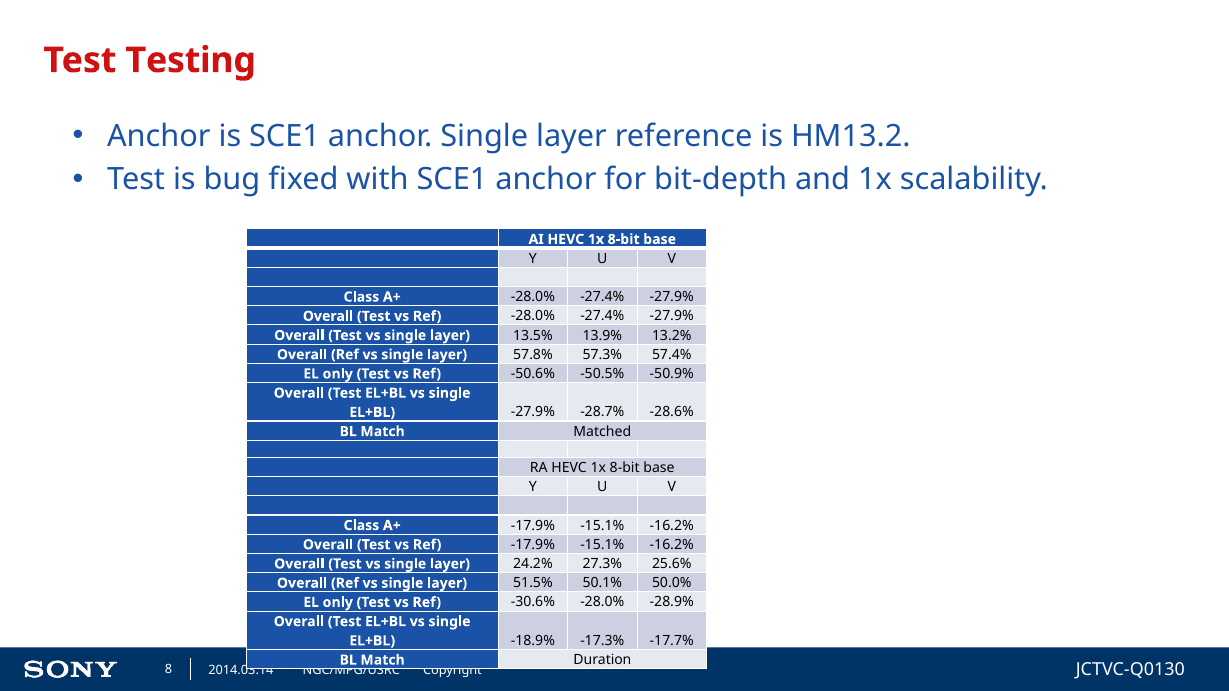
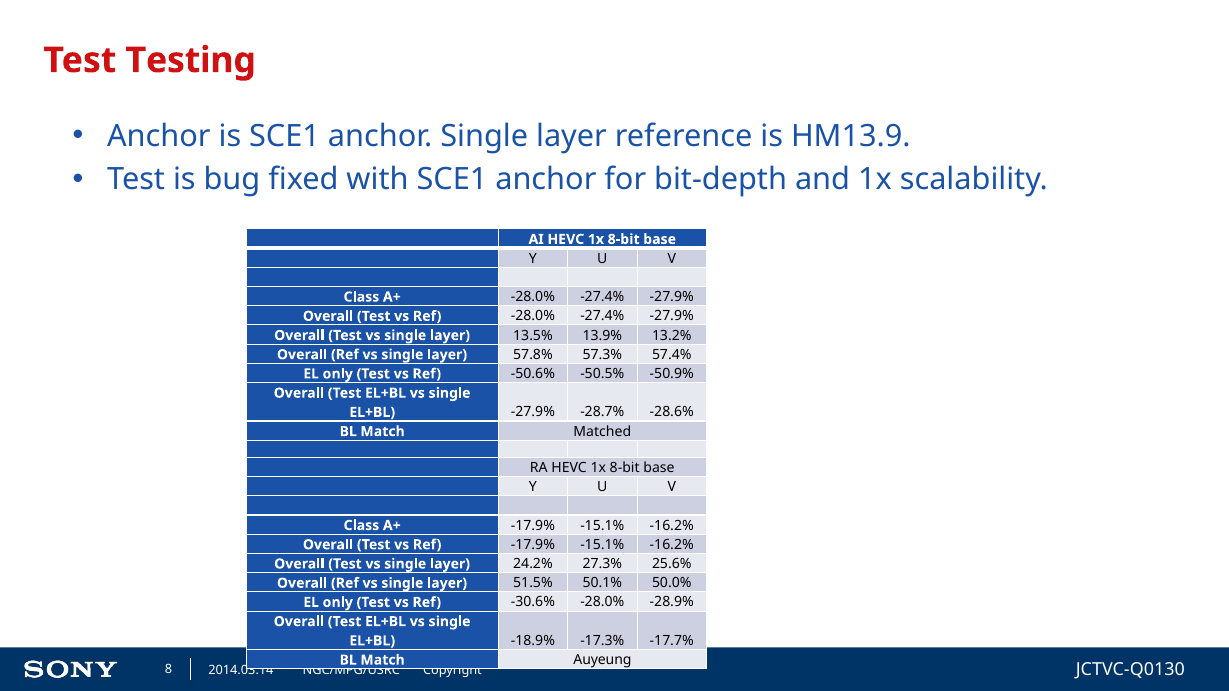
HM13.2: HM13.2 -> HM13.9 (851, 136)
Duration: Duration -> Auyeung (602, 660)
